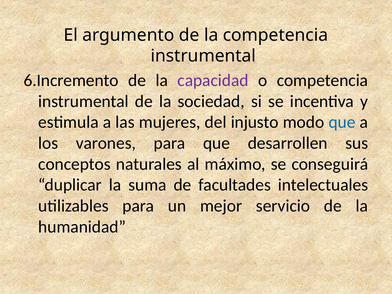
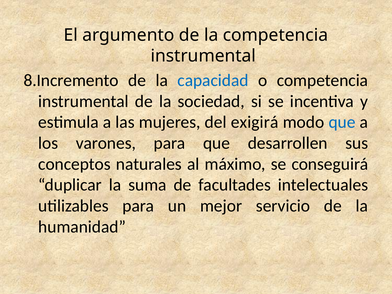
6.Incremento: 6.Incremento -> 8.Incremento (71, 80)
capacidad colour: purple -> blue (213, 80)
injusto: injusto -> exigirá (255, 122)
